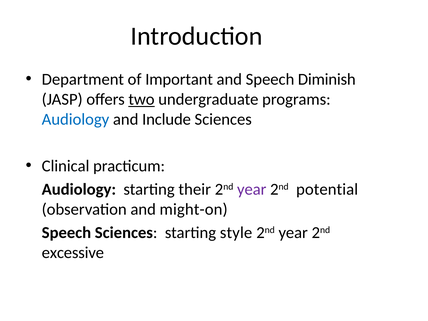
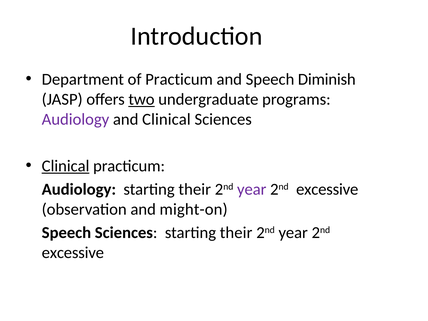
of Important: Important -> Practicum (179, 79)
Audiology colour: blue -> purple (75, 119)
and Include: Include -> Clinical (166, 119)
Clinical underline: none -> present (66, 166)
potential: potential -> excessive (327, 189)
Sciences starting style: style -> their (236, 233)
